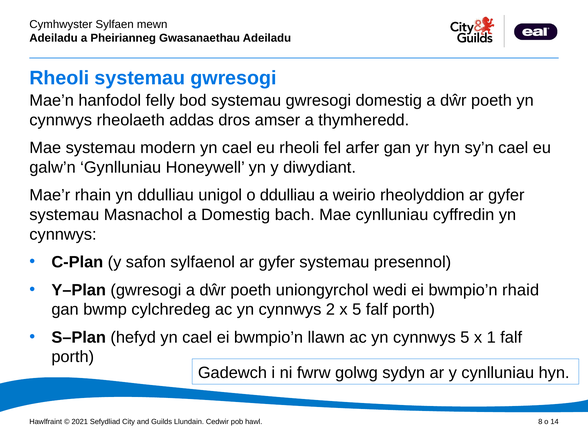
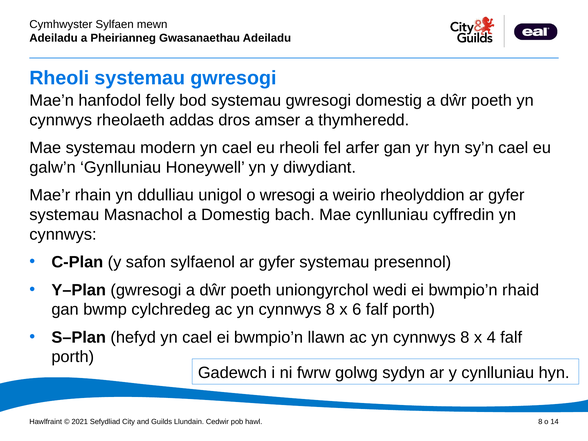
o ddulliau: ddulliau -> wresogi (287, 195)
2: 2 -> 8 (330, 310)
x 5: 5 -> 6 (357, 310)
5: 5 -> 8 (465, 337)
1: 1 -> 4 (491, 337)
